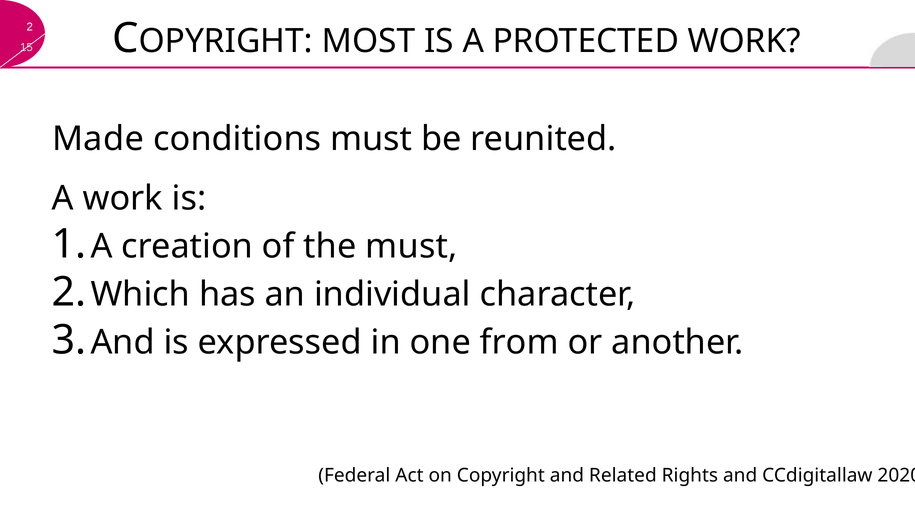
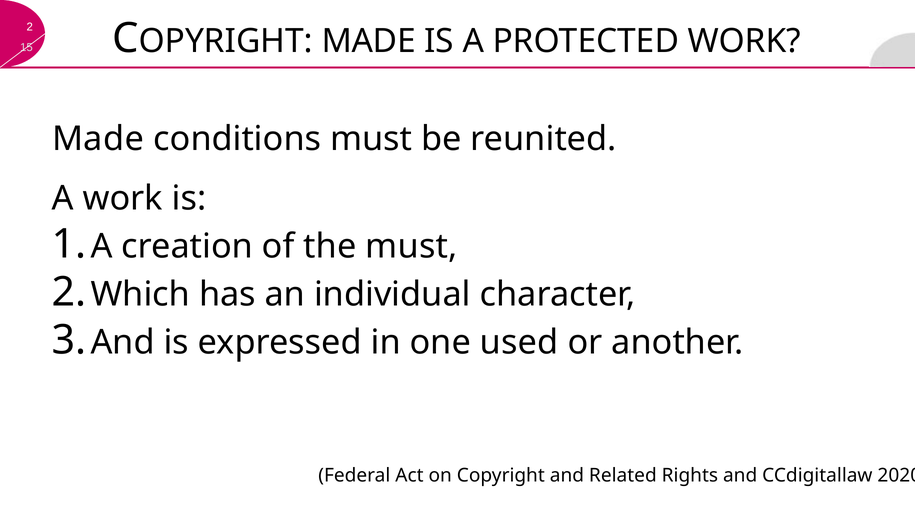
MOST: MOST -> MADE (369, 41)
from: from -> used (519, 343)
